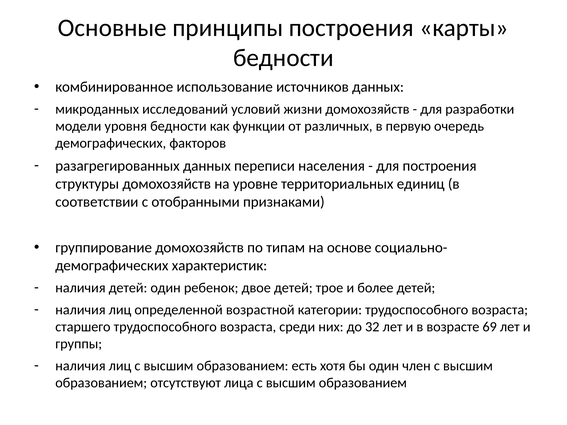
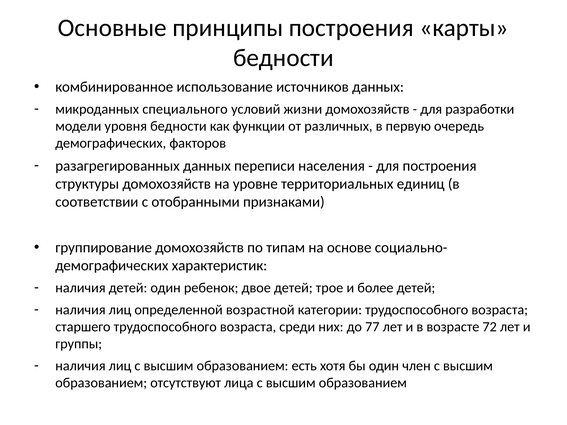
исследований: исследований -> специального (185, 109)
32: 32 -> 77 (372, 327)
69: 69 -> 72 (490, 327)
